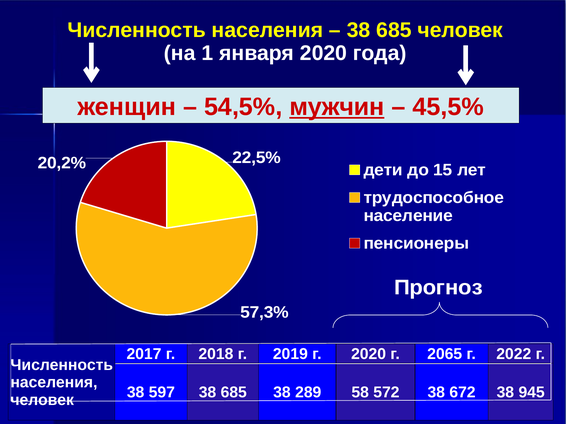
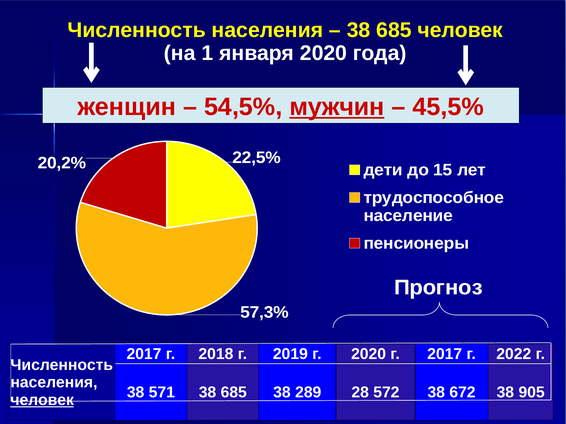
г 2065: 2065 -> 2017 (445, 354)
597: 597 -> 571 (162, 393)
58: 58 -> 28 (360, 393)
945: 945 -> 905 (532, 393)
человек underline: none -> present (42, 400)
